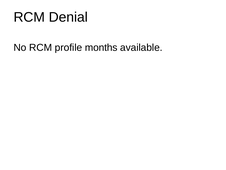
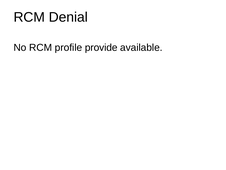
months: months -> provide (101, 47)
